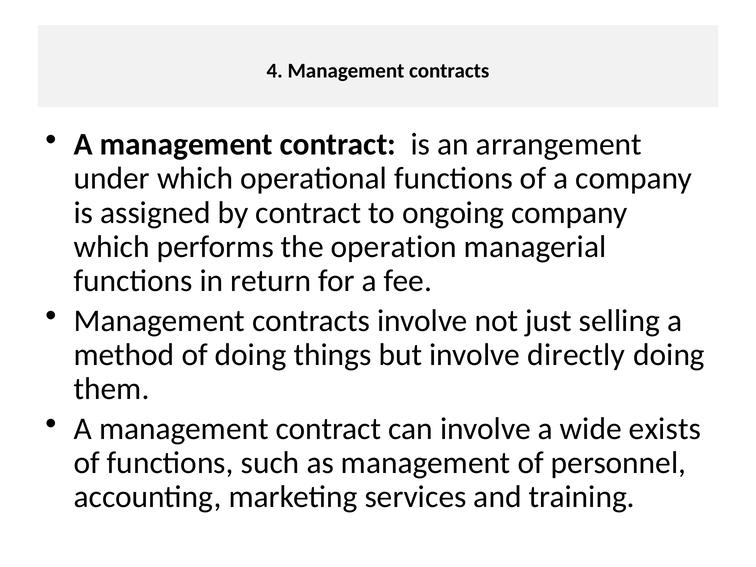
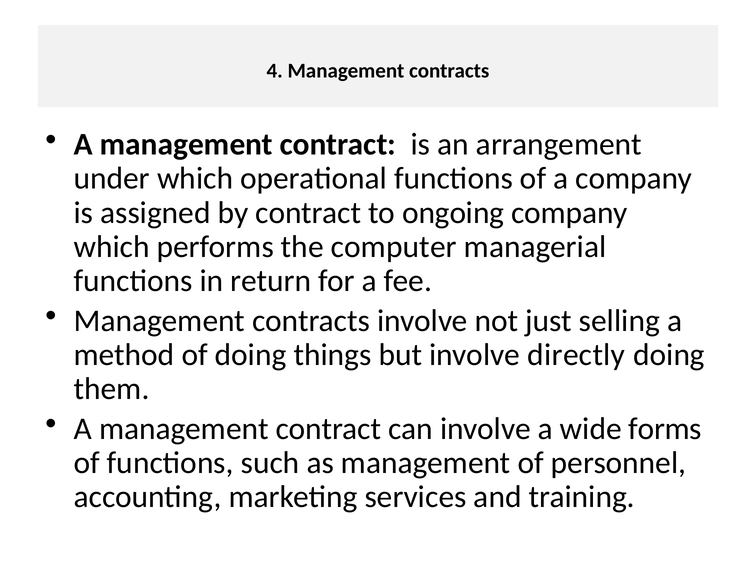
operation: operation -> computer (394, 247)
exists: exists -> forms (665, 429)
